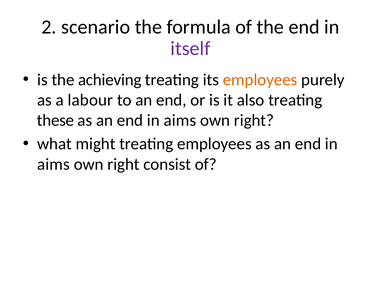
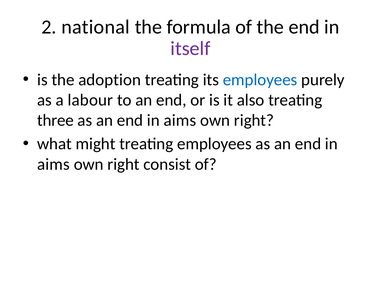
scenario: scenario -> national (96, 27)
achieving: achieving -> adoption (110, 80)
employees colour: orange -> blue (260, 80)
these: these -> three (55, 121)
